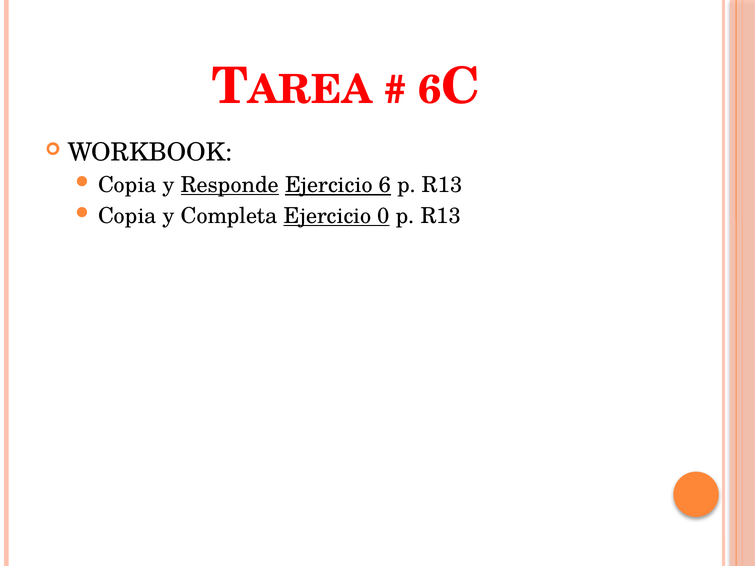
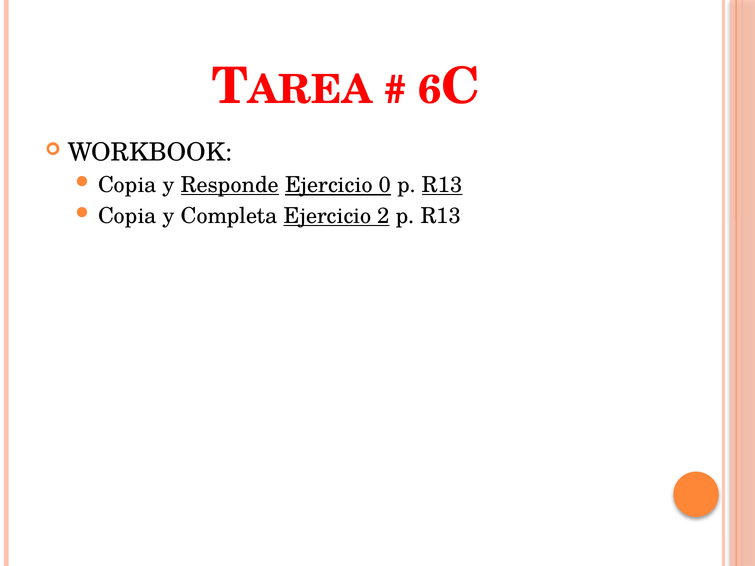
Ejercicio 6: 6 -> 0 (385, 185)
R13 underline: none -> present (442, 185)
0: 0 -> 2 (384, 216)
